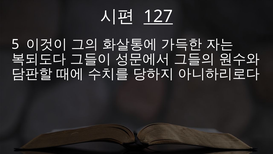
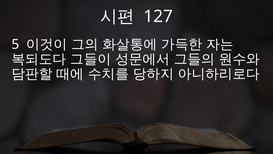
127 underline: present -> none (158, 16)
